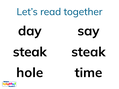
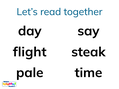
steak: steak -> flight (30, 52)
hole: hole -> pale (30, 73)
